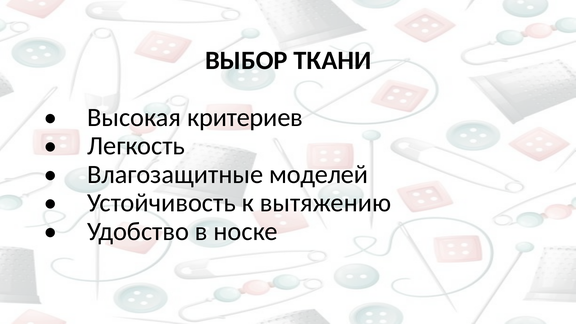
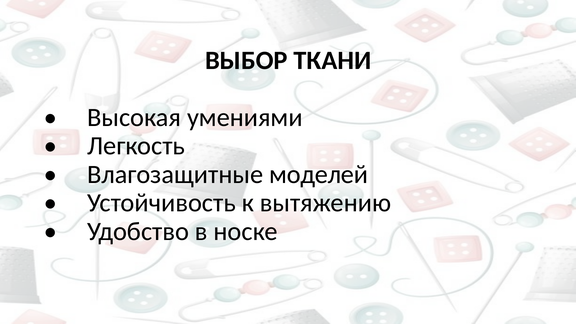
критериев: критериев -> умениями (245, 117)
